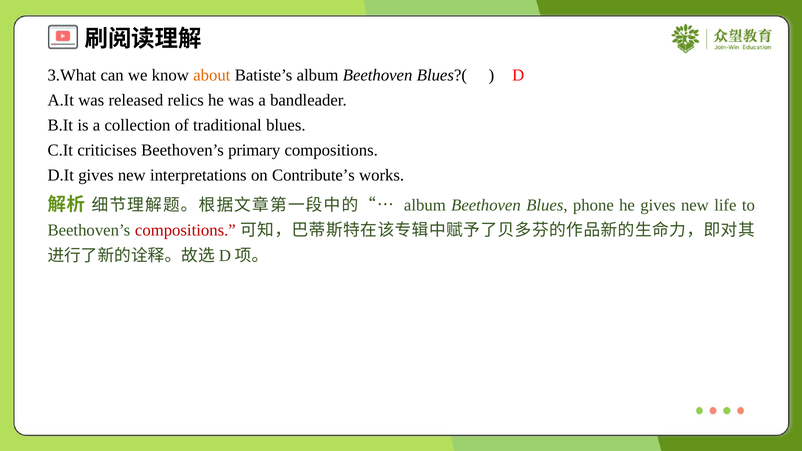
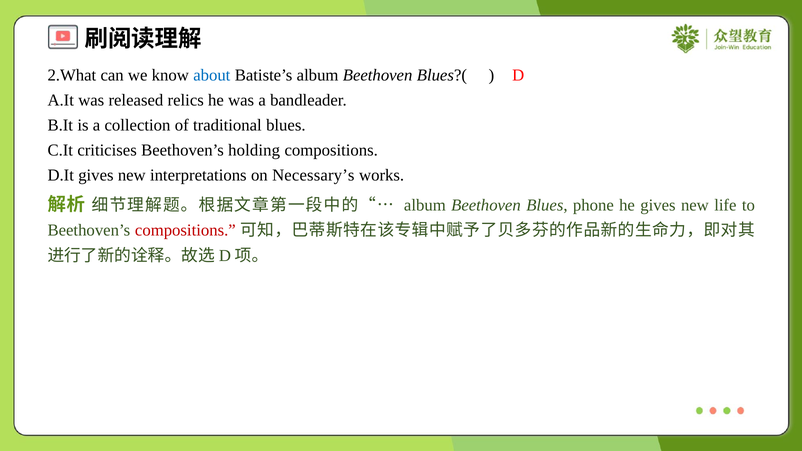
3.What: 3.What -> 2.What (72, 75)
about colour: orange -> blue (212, 75)
primary: primary -> holding (254, 150)
Contribute’s: Contribute’s -> Necessary’s (313, 175)
